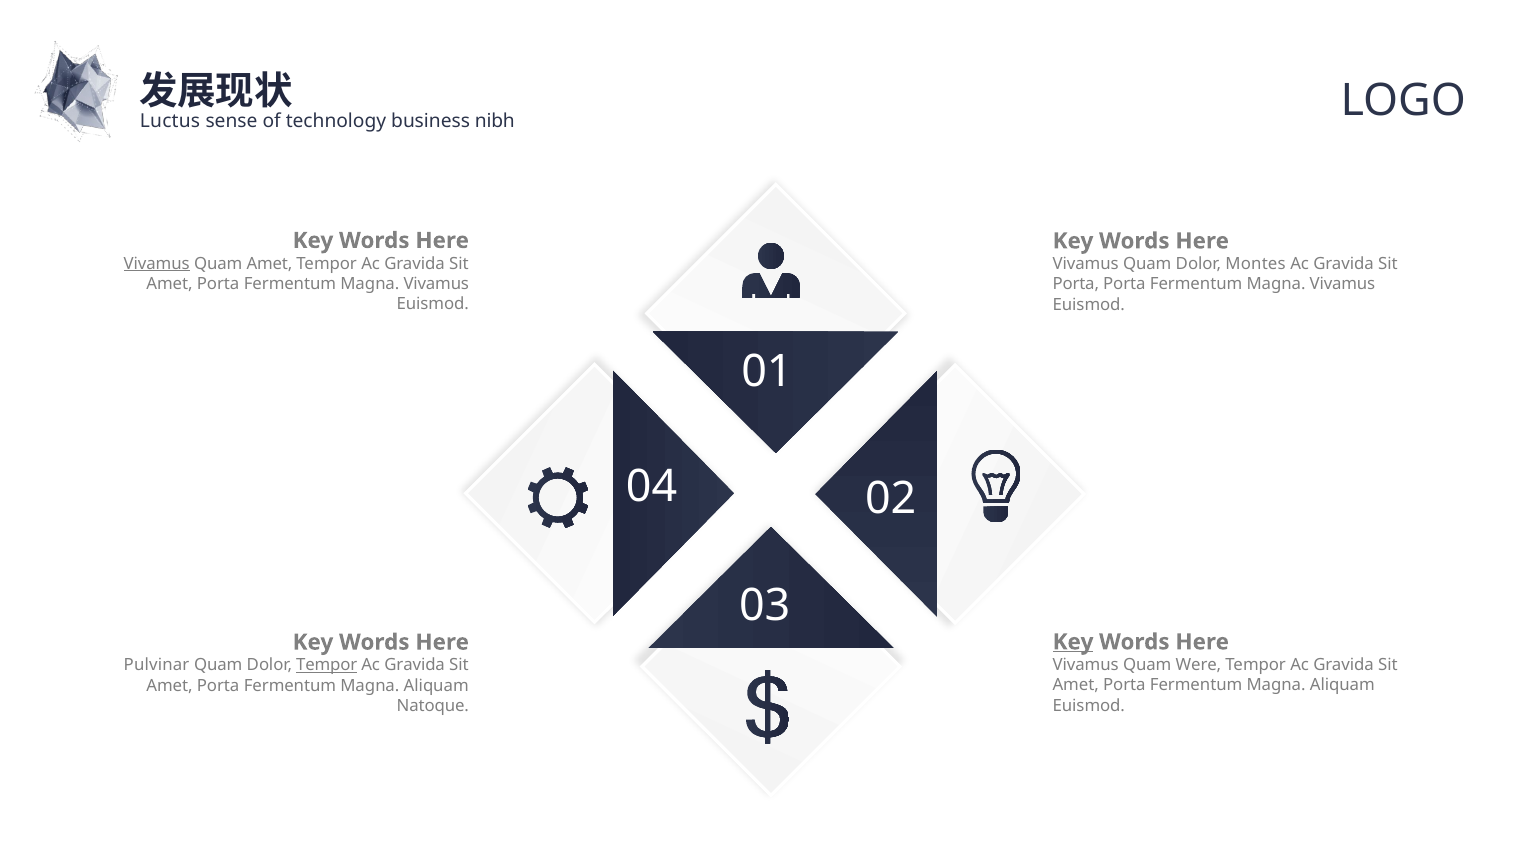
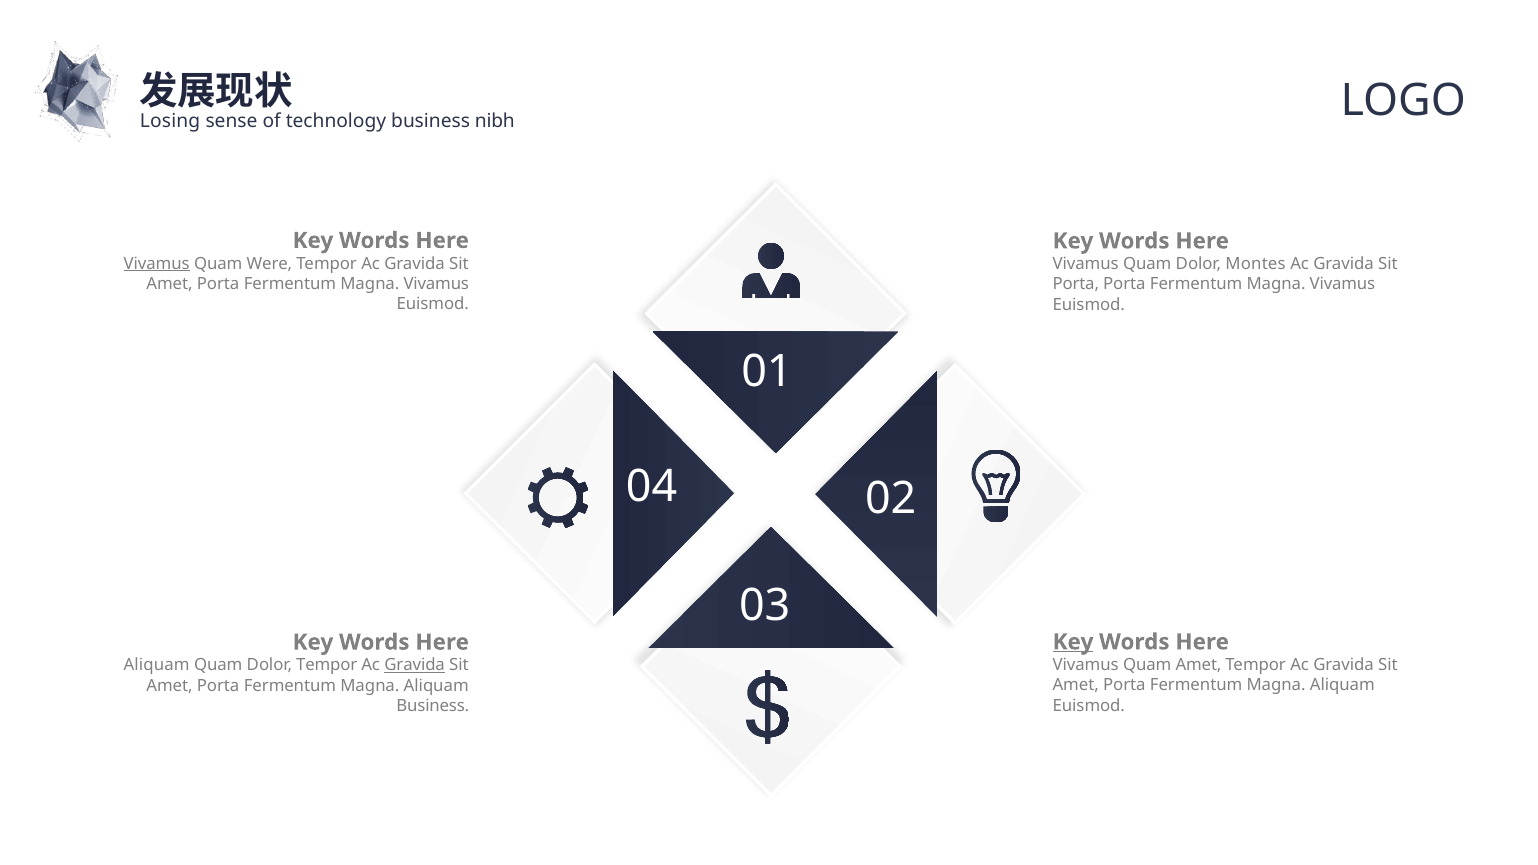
Luctus: Luctus -> Losing (170, 121)
Quam Amet: Amet -> Were (269, 264)
Quam Were: Were -> Amet (1198, 665)
Pulvinar: Pulvinar -> Aliquam (157, 665)
Tempor underline: present -> none (327, 665)
Gravida underline: none -> present (415, 665)
Natoque: Natoque -> Business (433, 706)
